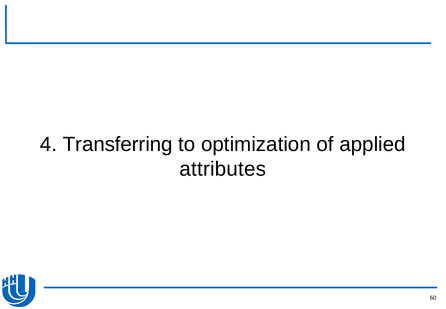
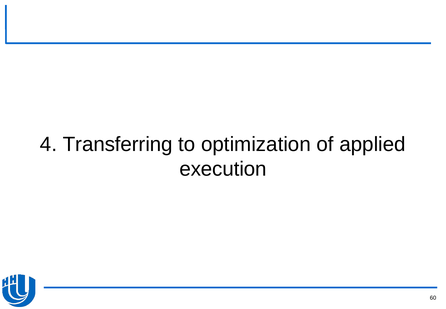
attributes: attributes -> execution (223, 169)
